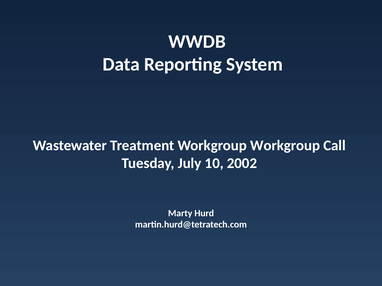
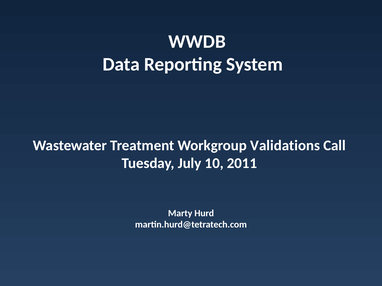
Workgroup Workgroup: Workgroup -> Validations (285, 146)
2002: 2002 -> 2011 (242, 164)
